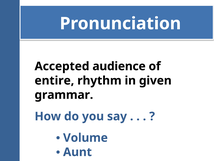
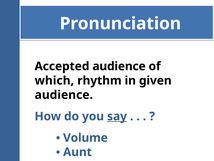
entire: entire -> which (54, 80)
grammar: grammar -> audience (64, 95)
say underline: none -> present (117, 116)
